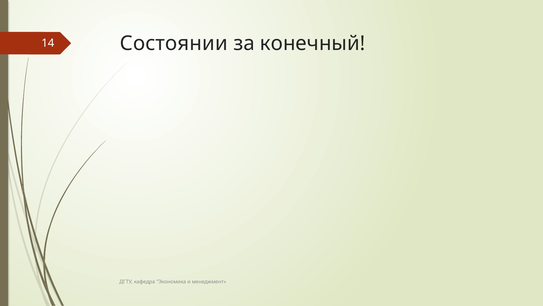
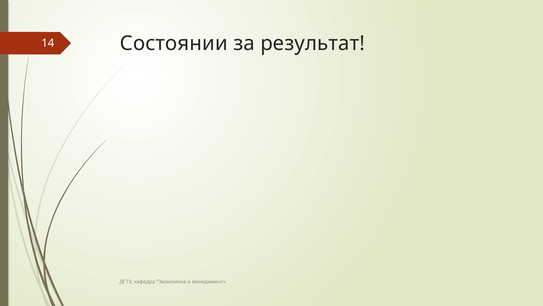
конечный: конечный -> результат (313, 43)
